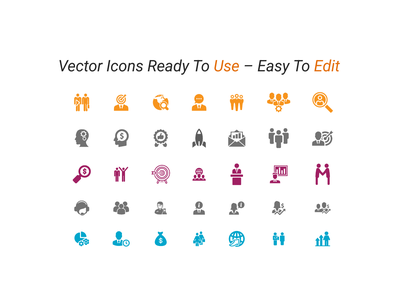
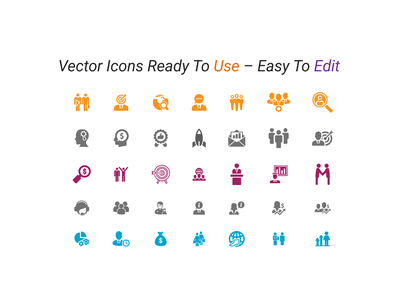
Edit colour: orange -> purple (327, 66)
